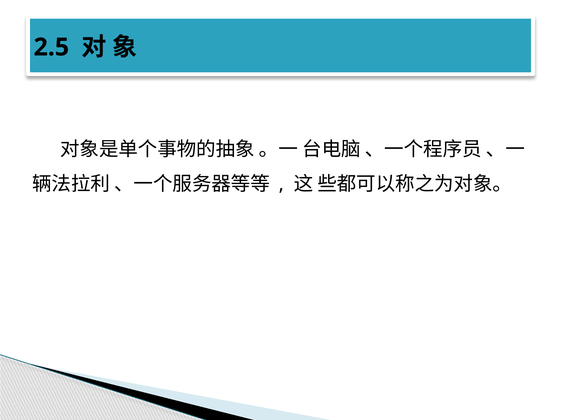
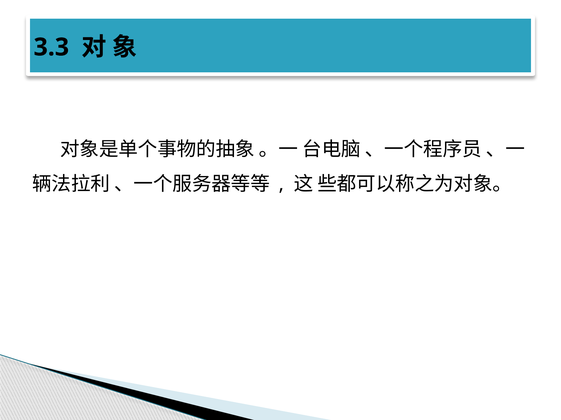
2.5: 2.5 -> 3.3 (51, 47)
